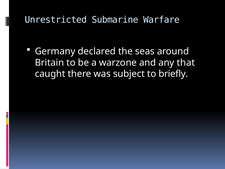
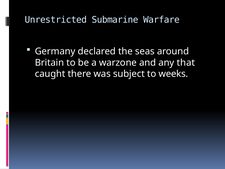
briefly: briefly -> weeks (173, 74)
